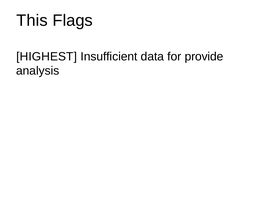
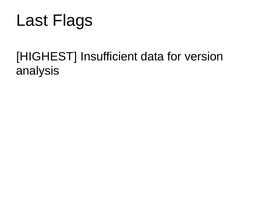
This: This -> Last (32, 20)
provide: provide -> version (204, 56)
